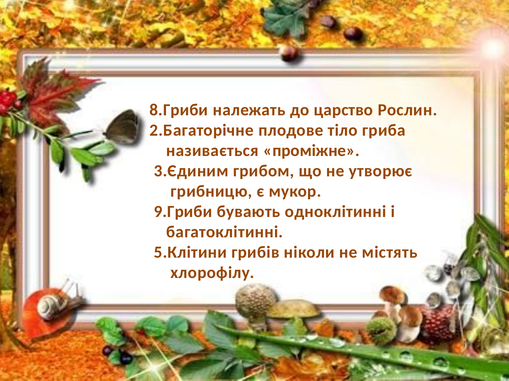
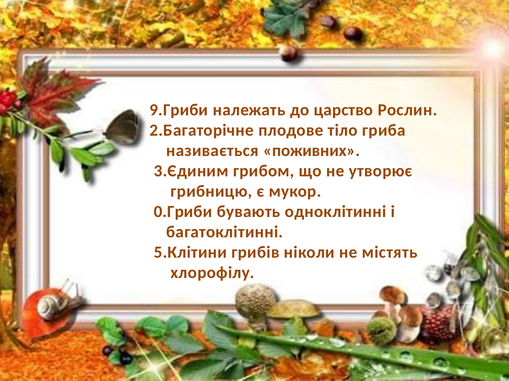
8.Гриби: 8.Гриби -> 9.Гриби (179, 110)
проміжне: проміжне -> поживних (312, 151)
9.Гриби: 9.Гриби -> 0.Гриби (183, 212)
